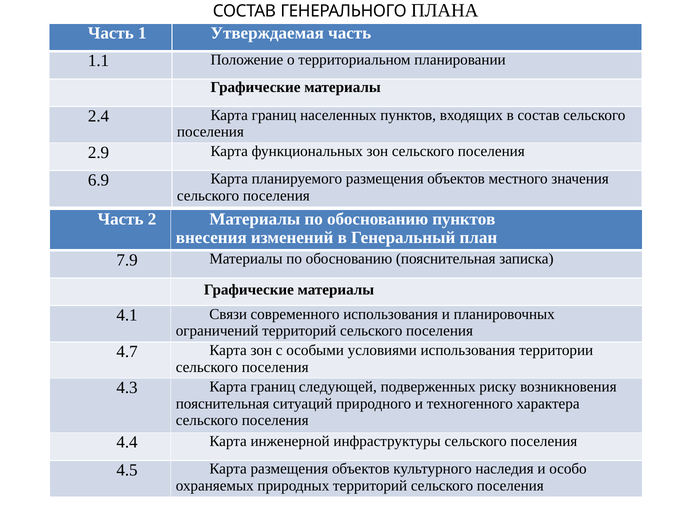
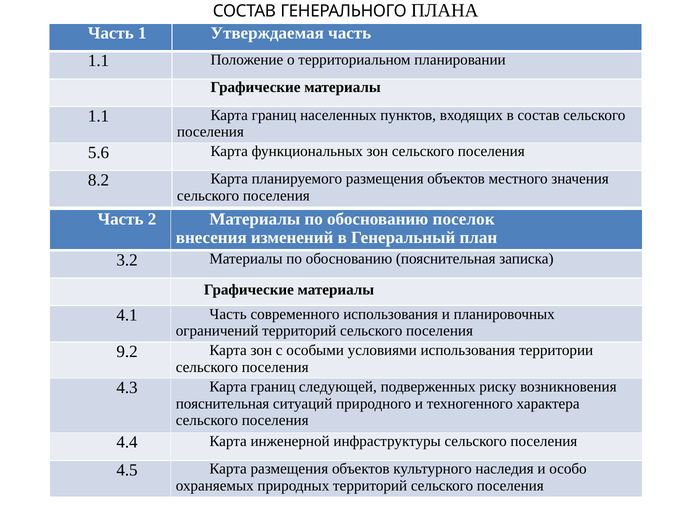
2.4: 2.4 -> 1.1 (99, 116)
2.9: 2.9 -> 5.6 (99, 153)
6.9: 6.9 -> 8.2 (99, 180)
обоснованию пунктов: пунктов -> поселок (464, 219)
7.9: 7.9 -> 3.2 (127, 260)
4.1 Связи: Связи -> Часть (228, 314)
4.7: 4.7 -> 9.2 (127, 352)
